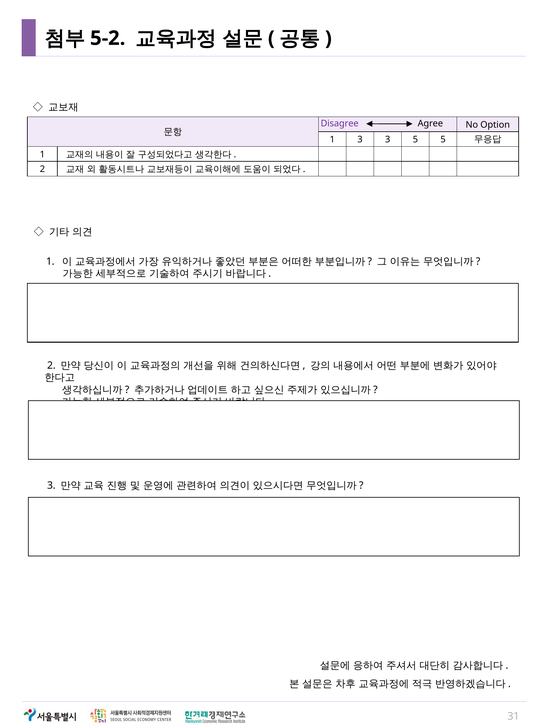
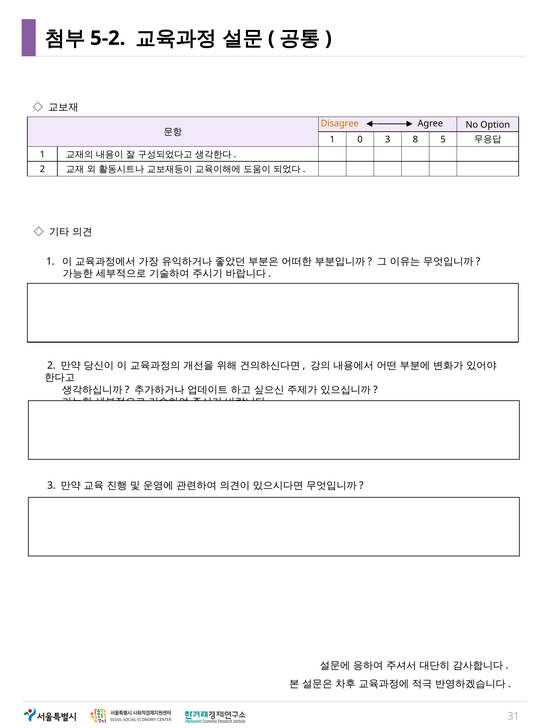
Disagree colour: purple -> orange (340, 124)
1 3: 3 -> 0 (360, 140)
3 5: 5 -> 8 (415, 140)
